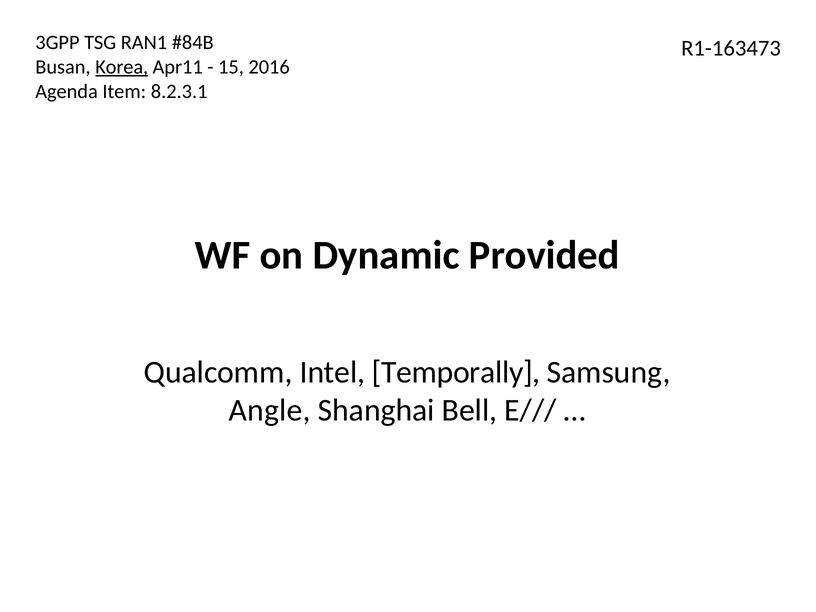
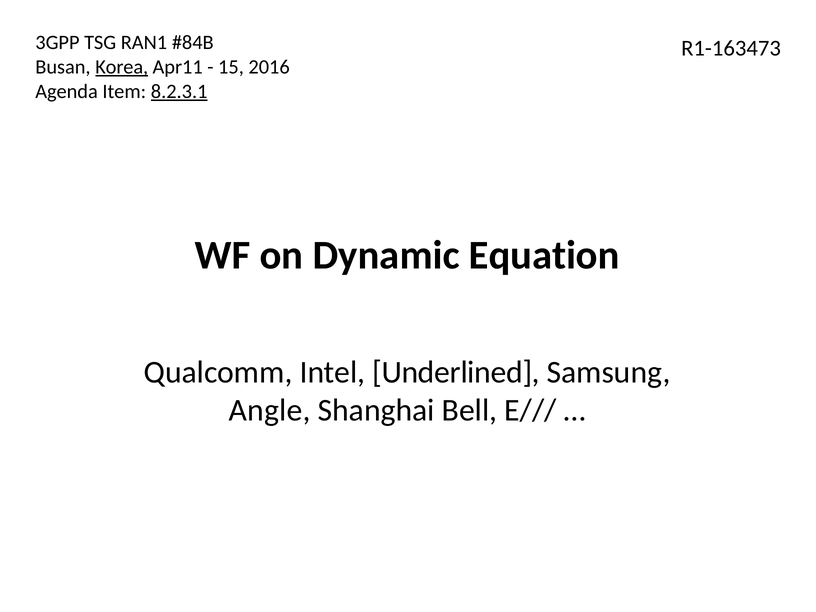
8.2.3.1 underline: none -> present (179, 91)
Provided: Provided -> Equation (544, 255)
Temporally: Temporally -> Underlined (456, 372)
